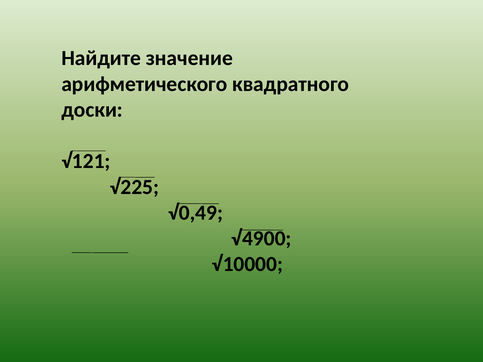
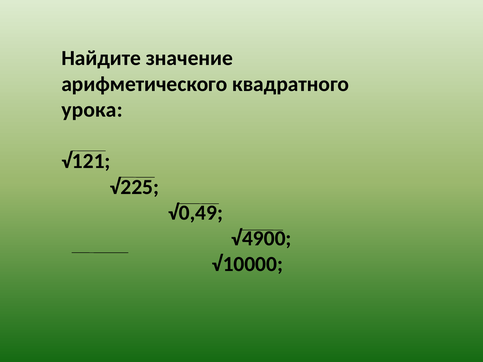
доски: доски -> урока (92, 110)
